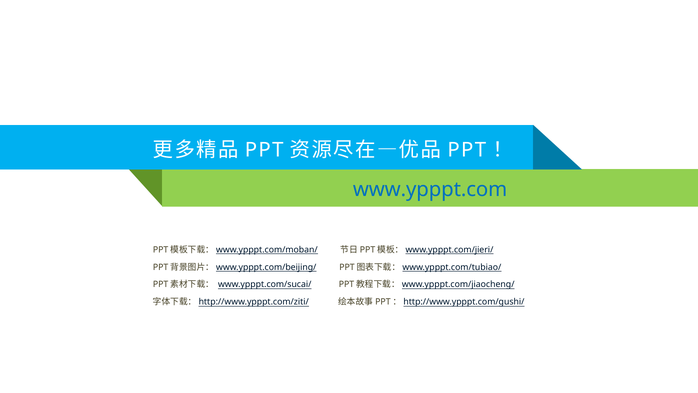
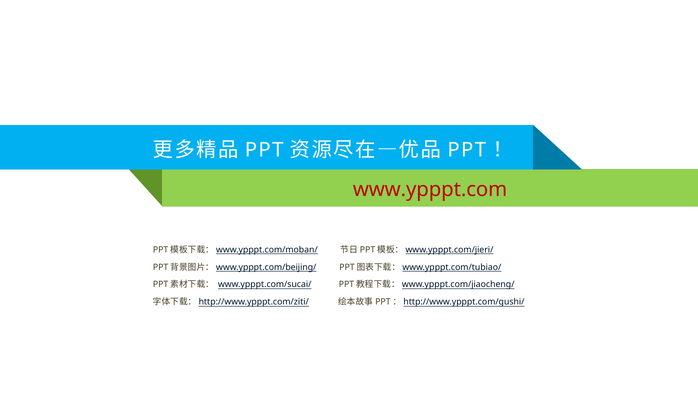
www.ypppt.com colour: blue -> red (430, 189)
